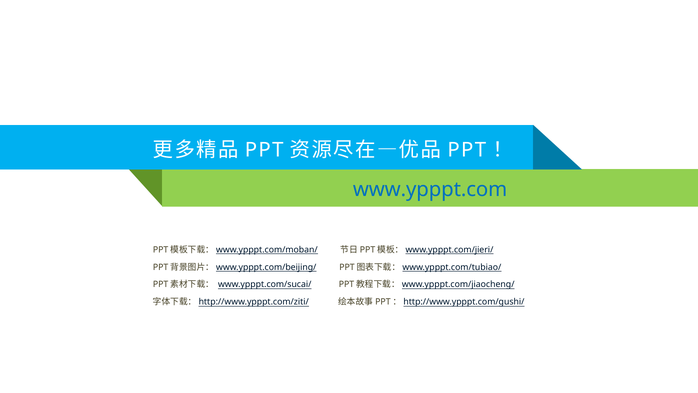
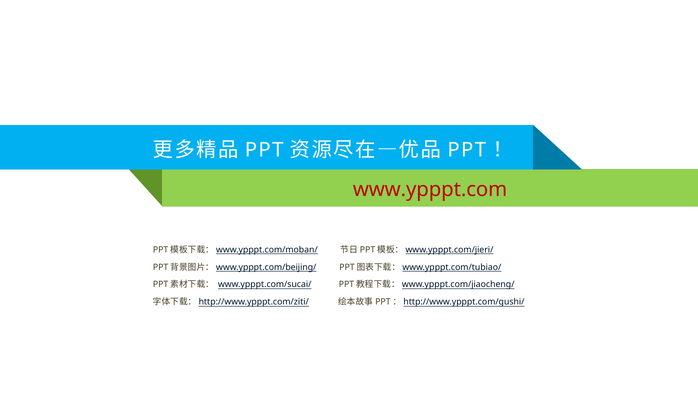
www.ypppt.com colour: blue -> red (430, 189)
